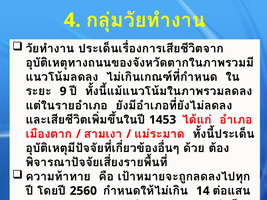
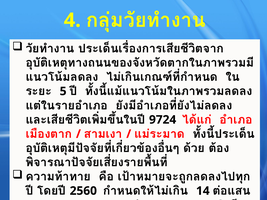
9: 9 -> 5 (63, 91)
1453: 1453 -> 9724 (163, 120)
